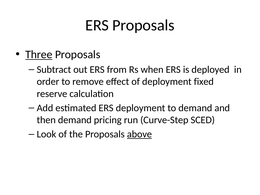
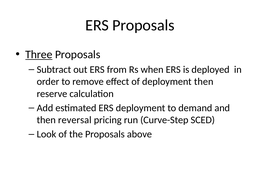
deployment fixed: fixed -> then (204, 82)
then demand: demand -> reversal (75, 120)
above underline: present -> none (139, 134)
